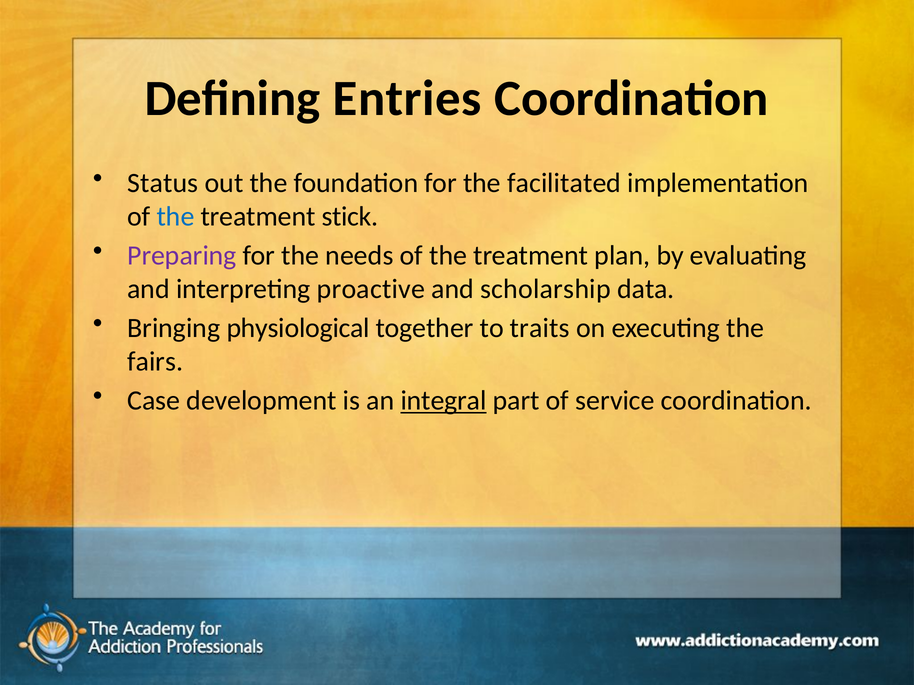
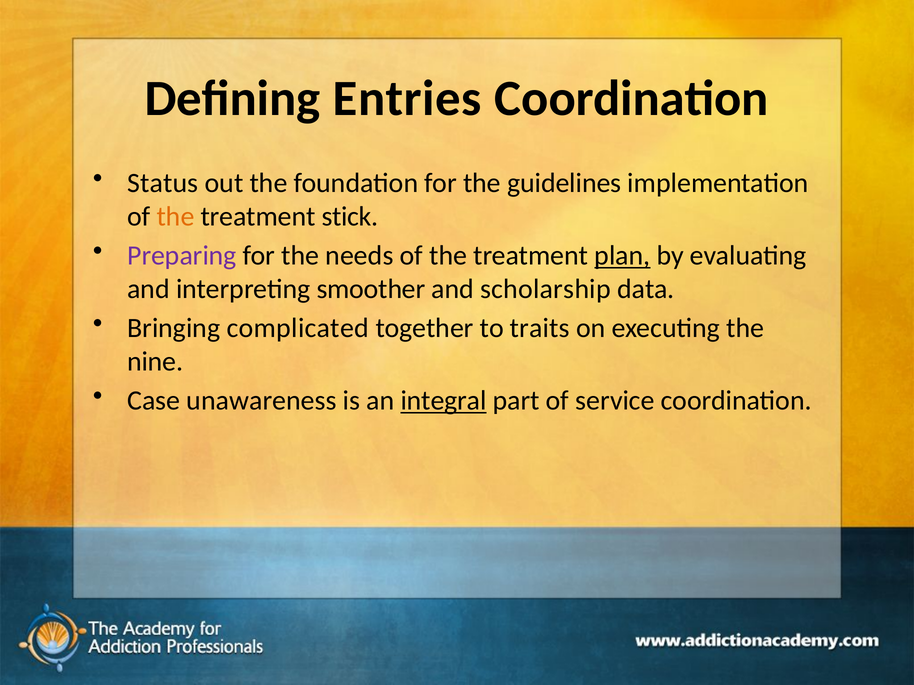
facilitated: facilitated -> guidelines (564, 183)
the colour: blue -> orange (176, 217)
plan underline: none -> present (622, 256)
proactive: proactive -> smoother (371, 289)
physiological: physiological -> complicated (298, 328)
fairs: fairs -> nine (155, 362)
development: development -> unawareness (262, 401)
